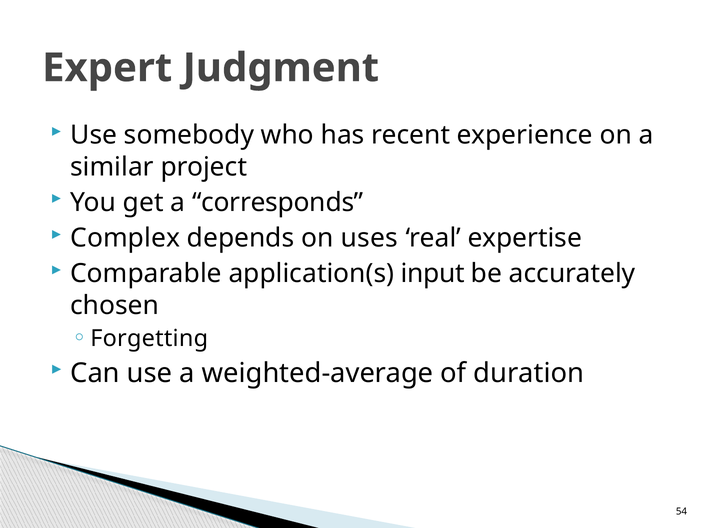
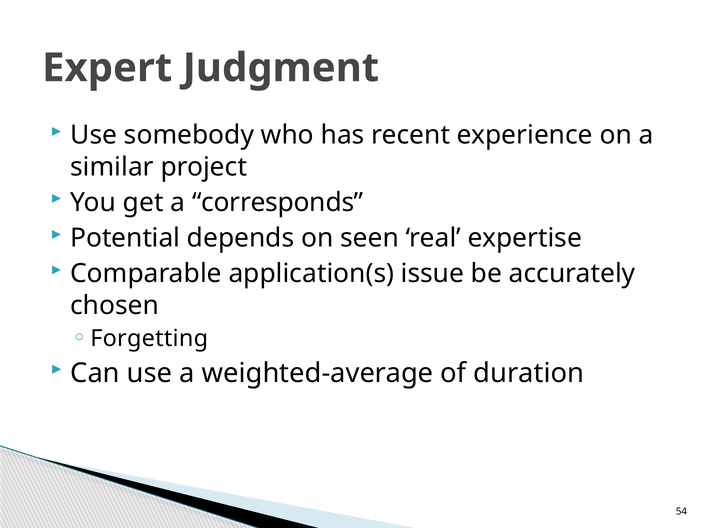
Complex: Complex -> Potential (125, 238)
uses: uses -> seen (370, 238)
input: input -> issue (433, 274)
